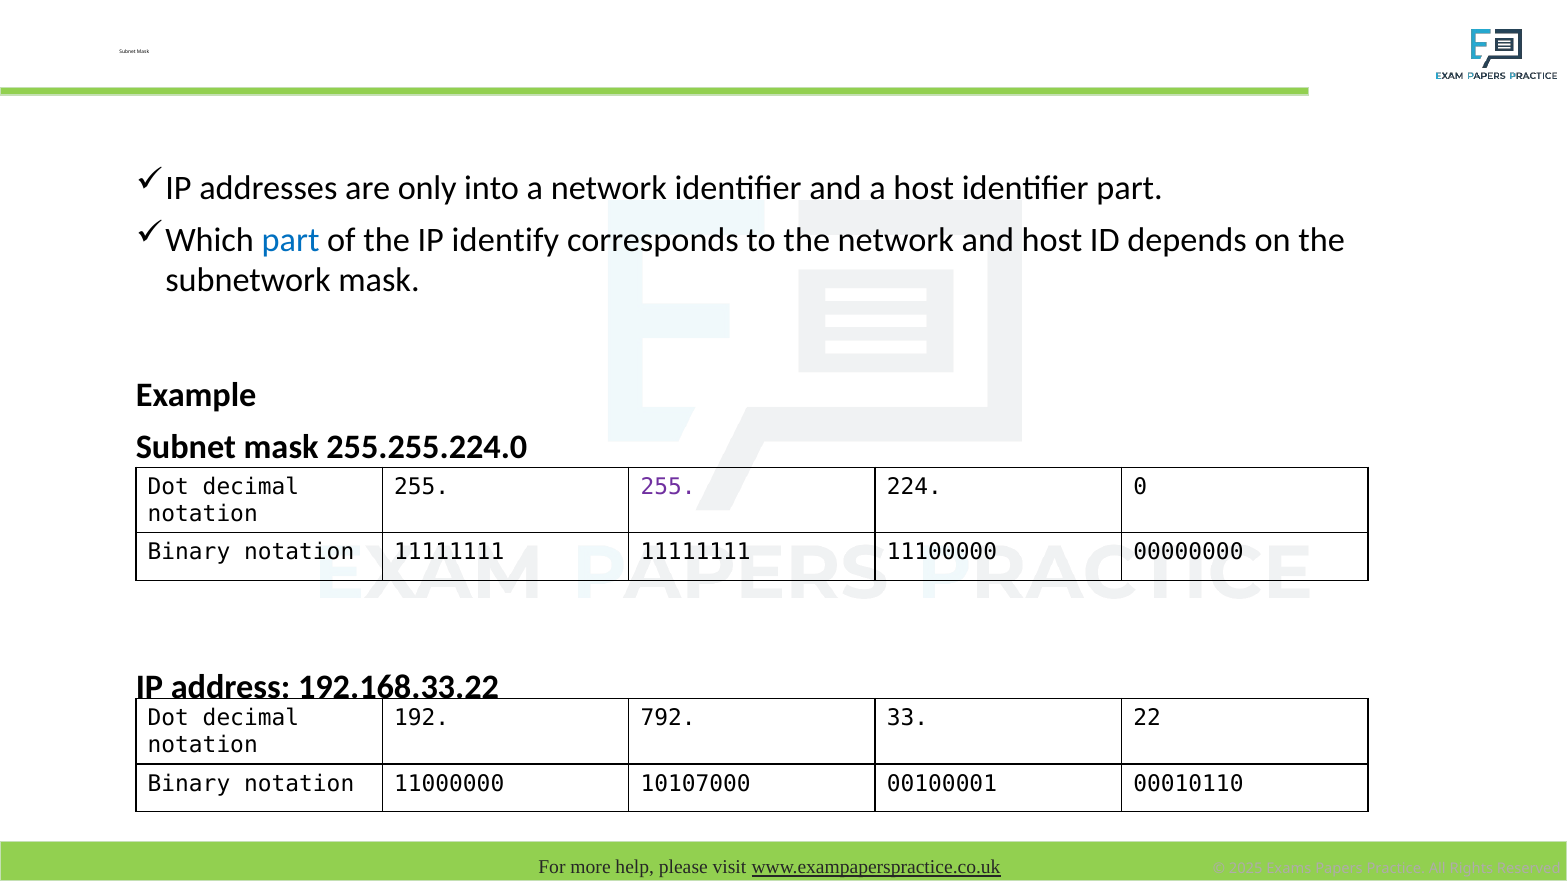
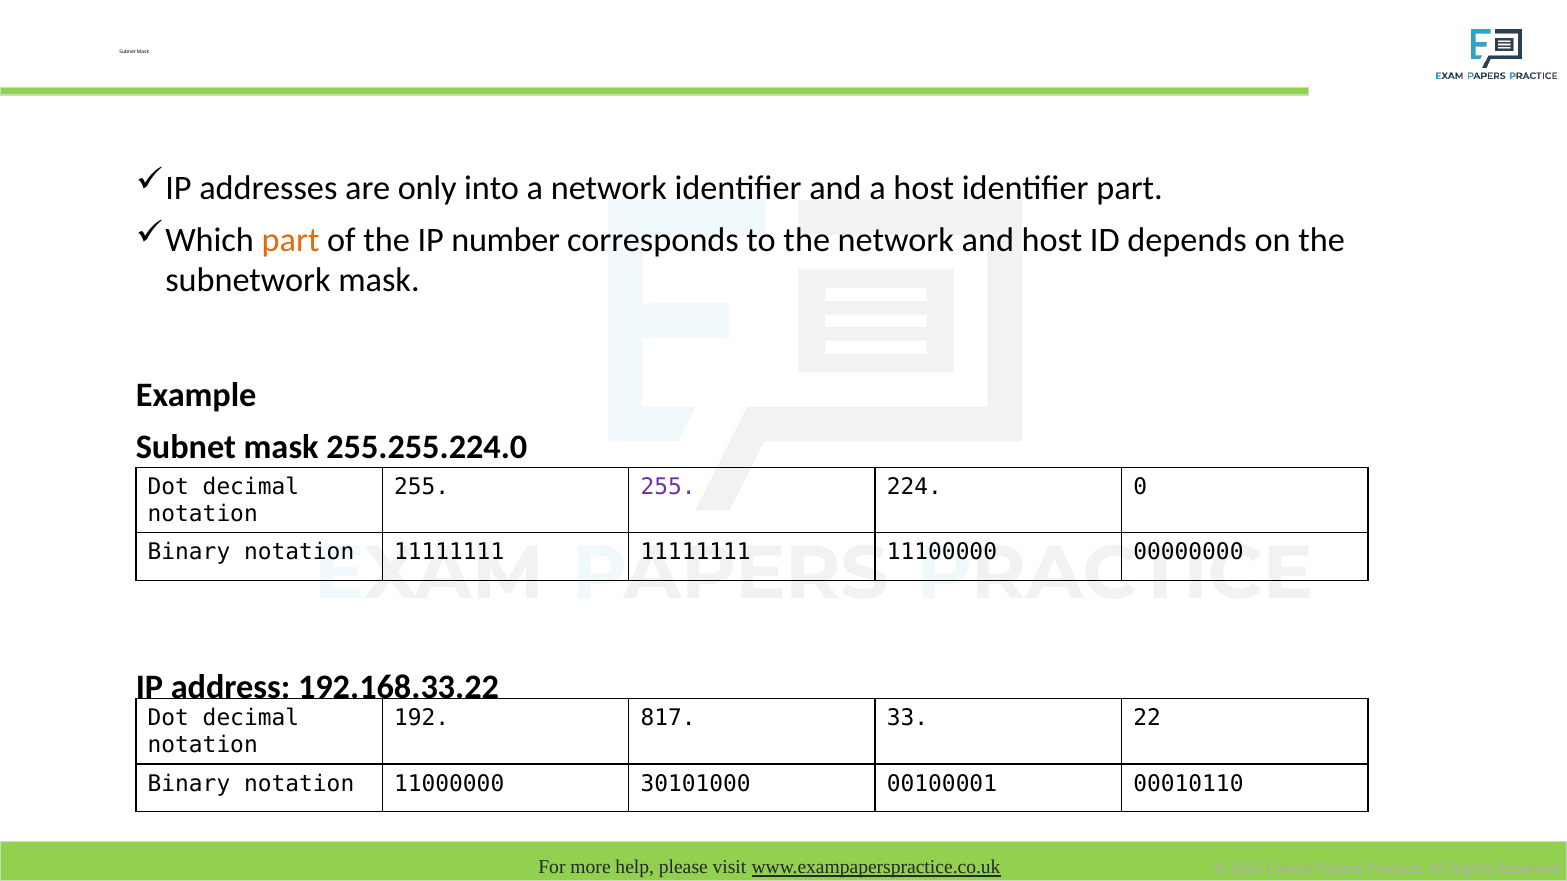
part colour: blue -> orange (291, 241)
identify: identify -> number (506, 241)
792: 792 -> 817 (668, 719)
10107000: 10107000 -> 30101000 (696, 784)
